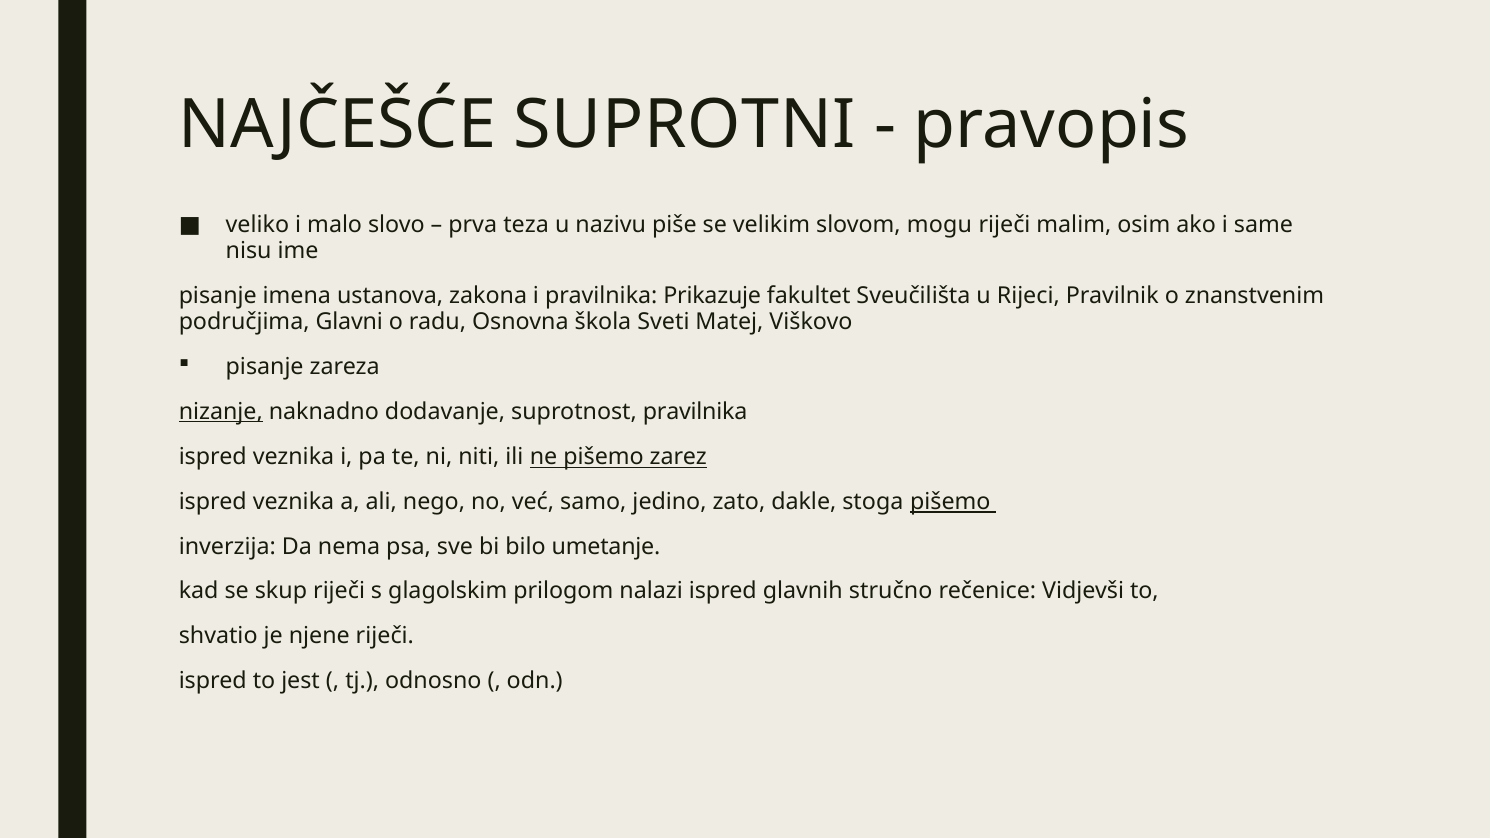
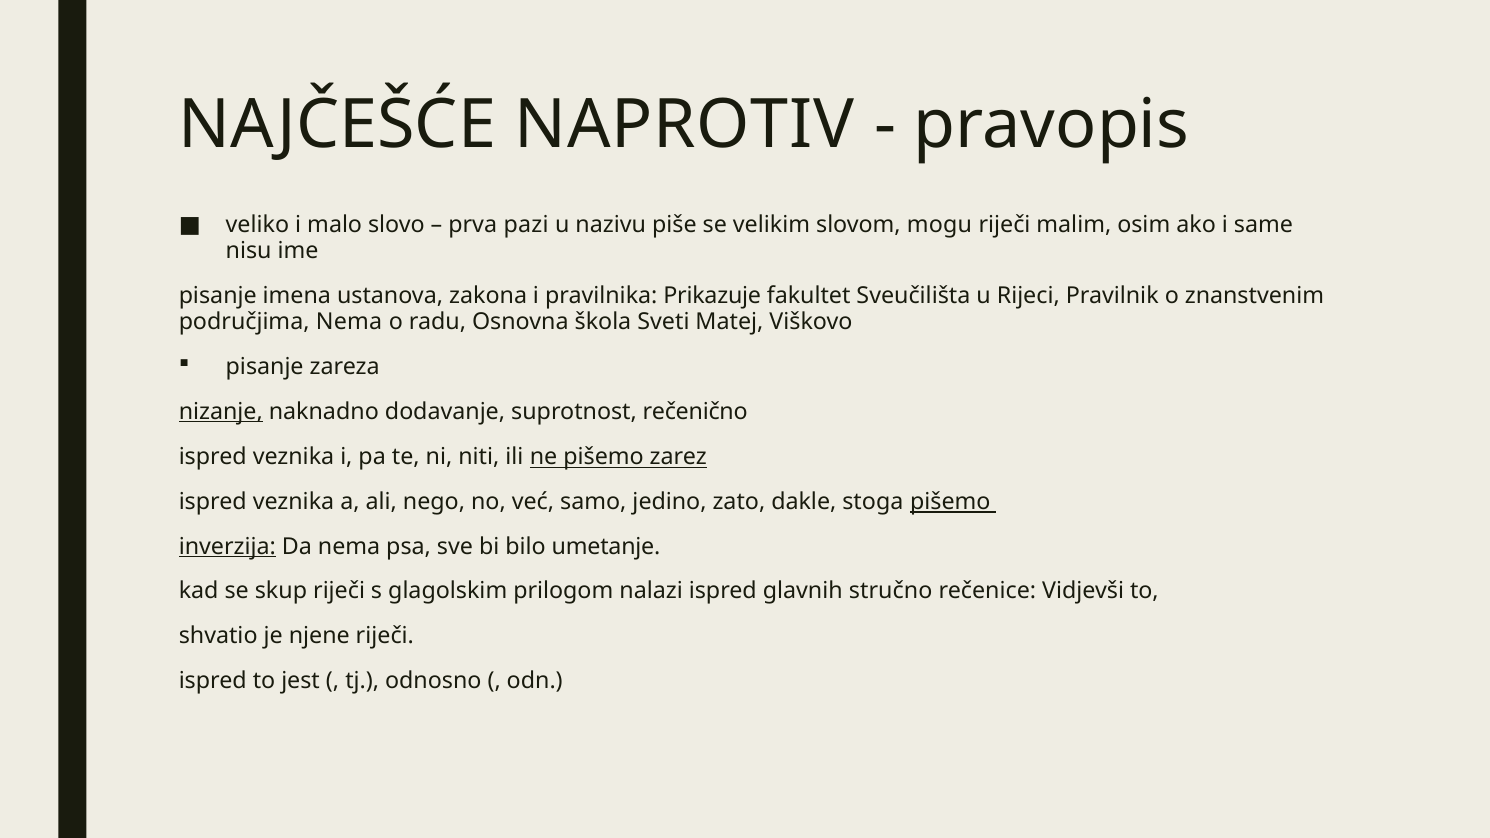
SUPROTNI: SUPROTNI -> NAPROTIV (685, 125)
teza: teza -> pazi (526, 224)
područjima Glavni: Glavni -> Nema (349, 322)
suprotnost pravilnika: pravilnika -> rečenično (695, 412)
inverzija underline: none -> present (227, 546)
